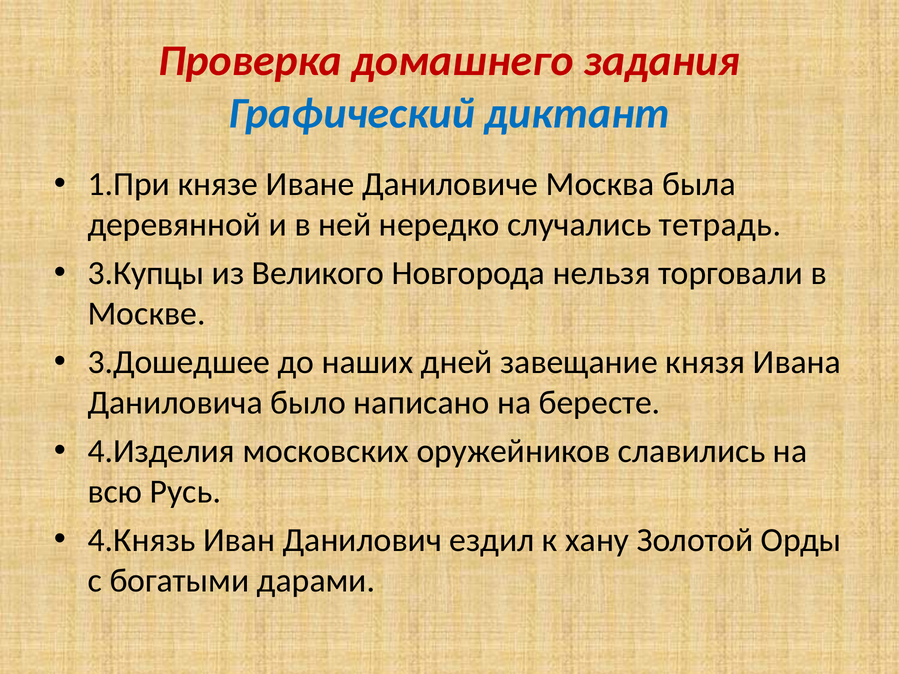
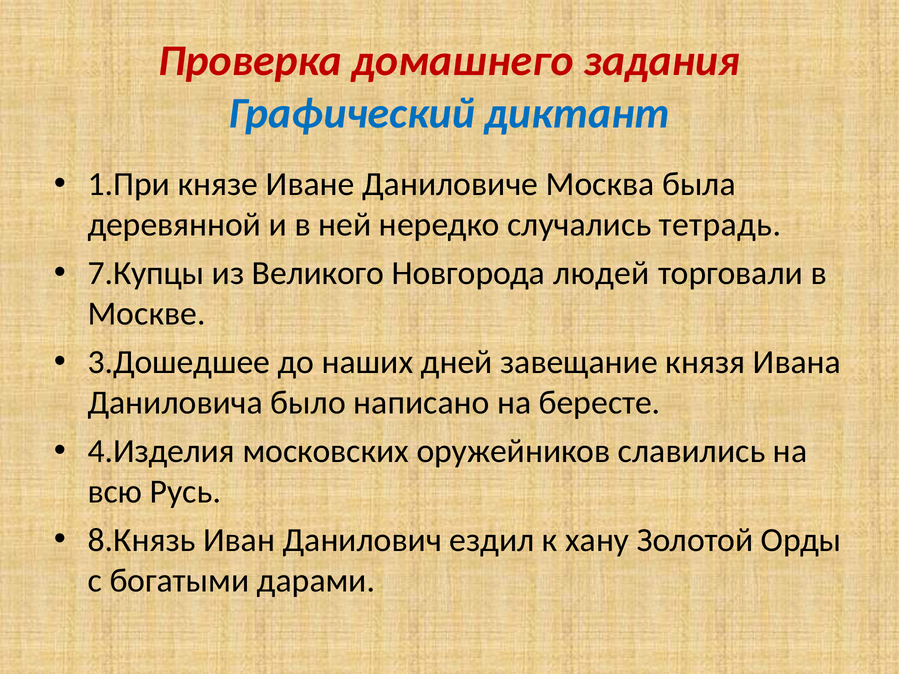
3.Купцы: 3.Купцы -> 7.Купцы (146, 273)
нельзя: нельзя -> людей (601, 273)
4.Князь: 4.Князь -> 8.Князь (142, 540)
